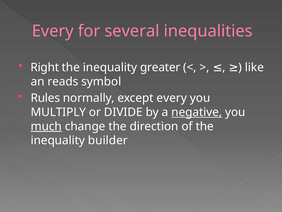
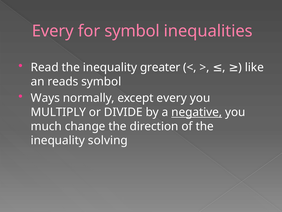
for several: several -> symbol (132, 31)
Right: Right -> Read (45, 67)
Rules: Rules -> Ways (45, 98)
much underline: present -> none (46, 126)
builder: builder -> solving (108, 140)
